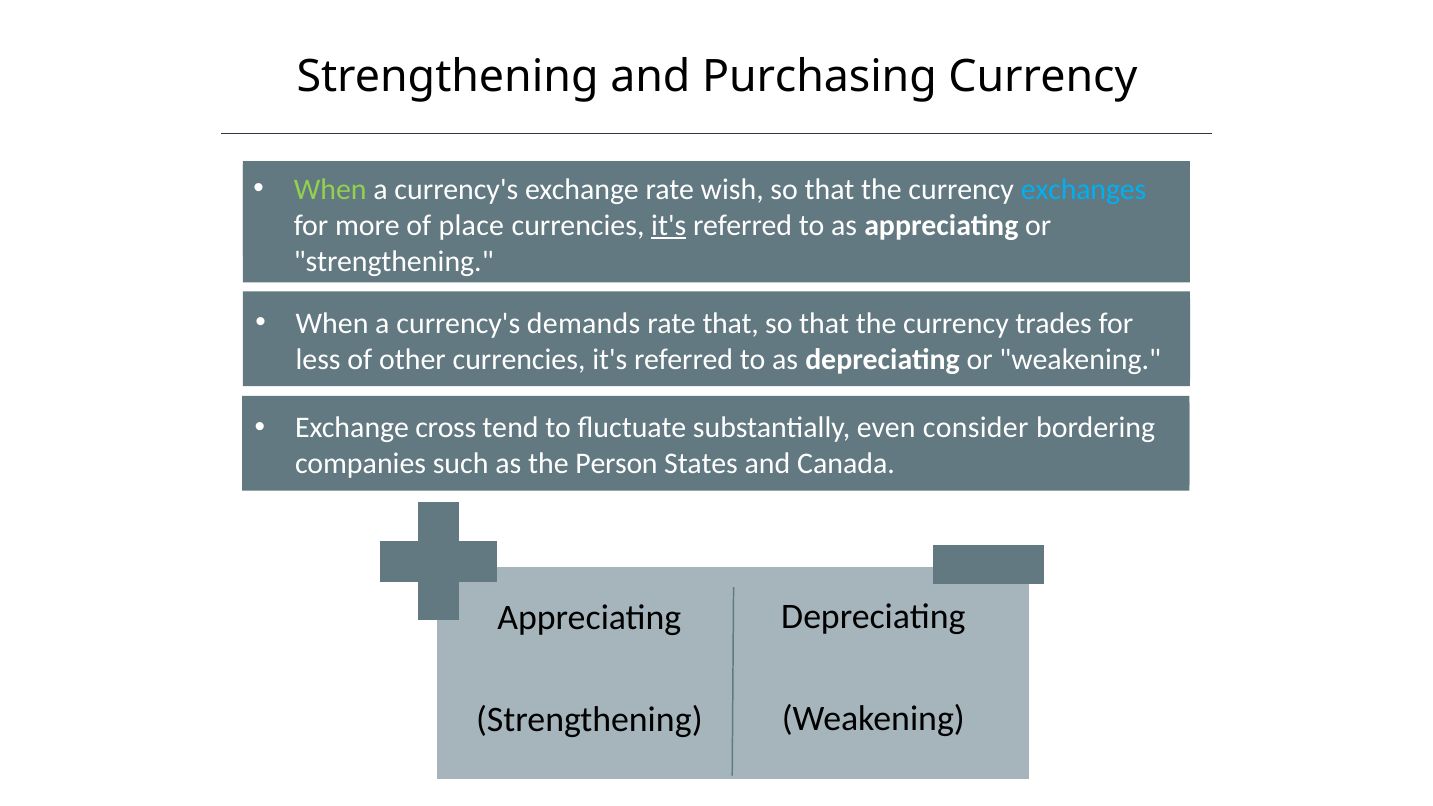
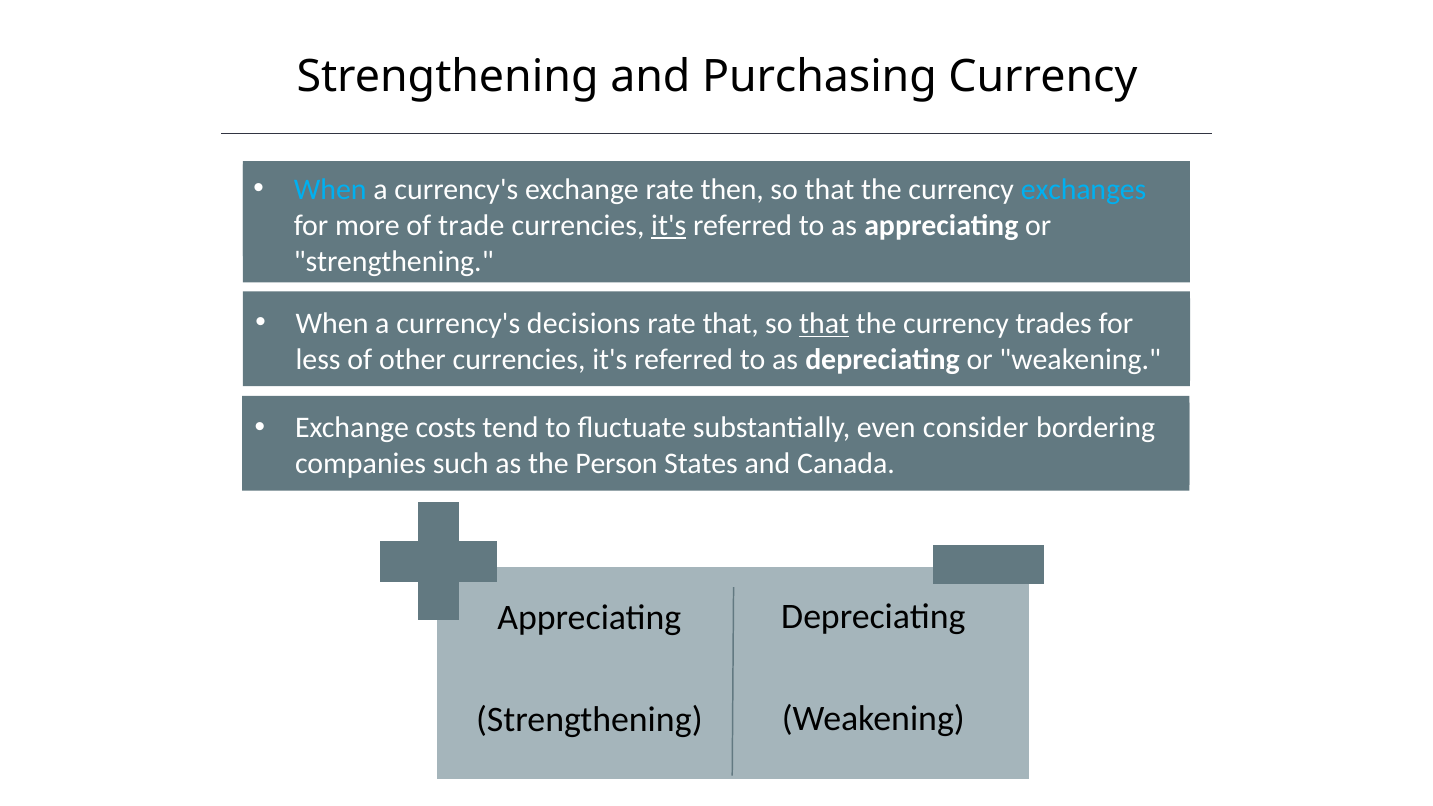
When colour: light green -> light blue (330, 190)
wish: wish -> then (732, 190)
place: place -> trade (471, 225)
demands: demands -> decisions (584, 324)
that underline: none -> present (824, 324)
cross: cross -> costs (446, 428)
